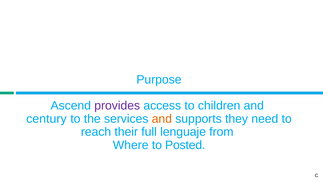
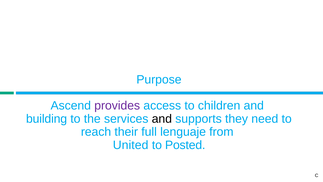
century: century -> building (47, 119)
and colour: orange -> black (162, 119)
Where: Where -> United (131, 145)
